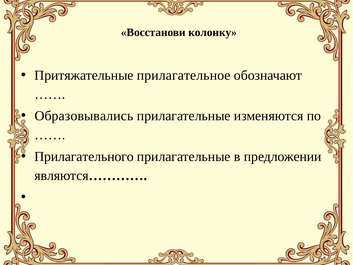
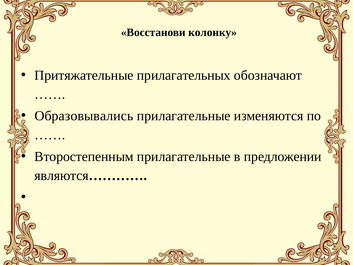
прилагательное: прилагательное -> прилагательных (184, 75)
Прилагательного: Прилагательного -> Второстепенным (84, 156)
